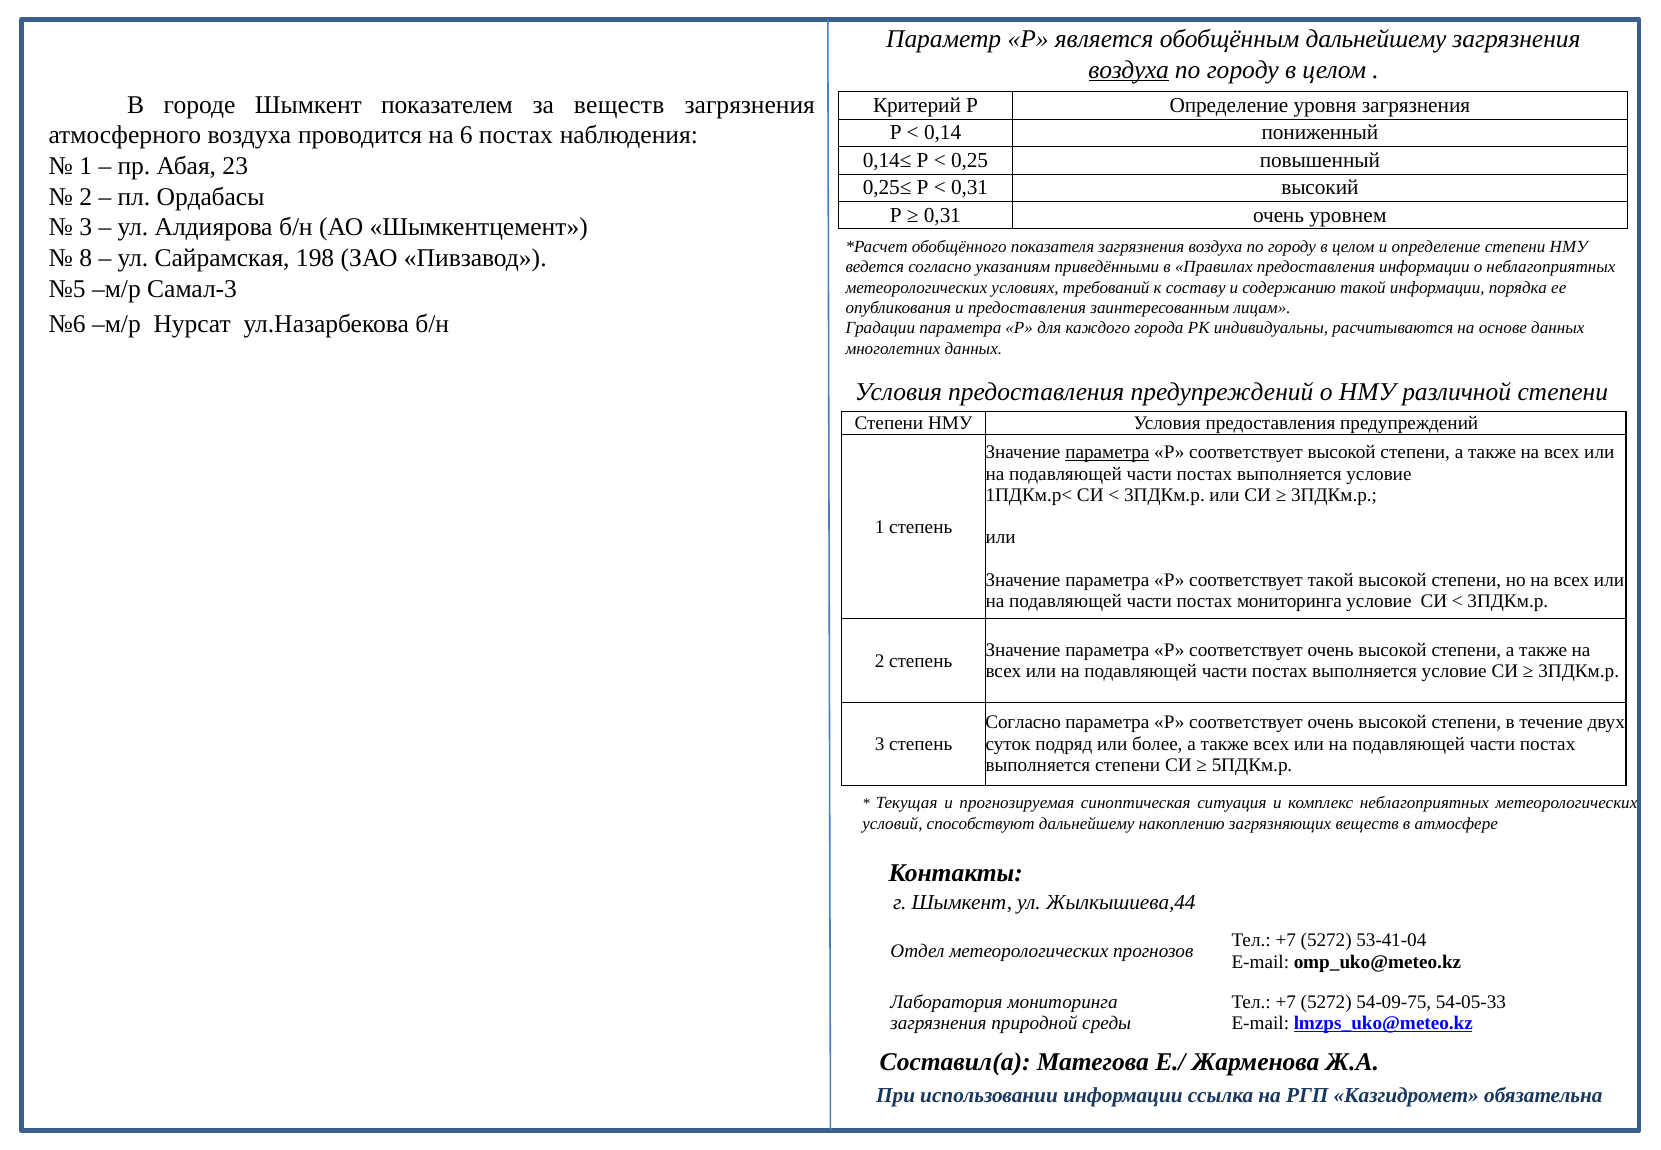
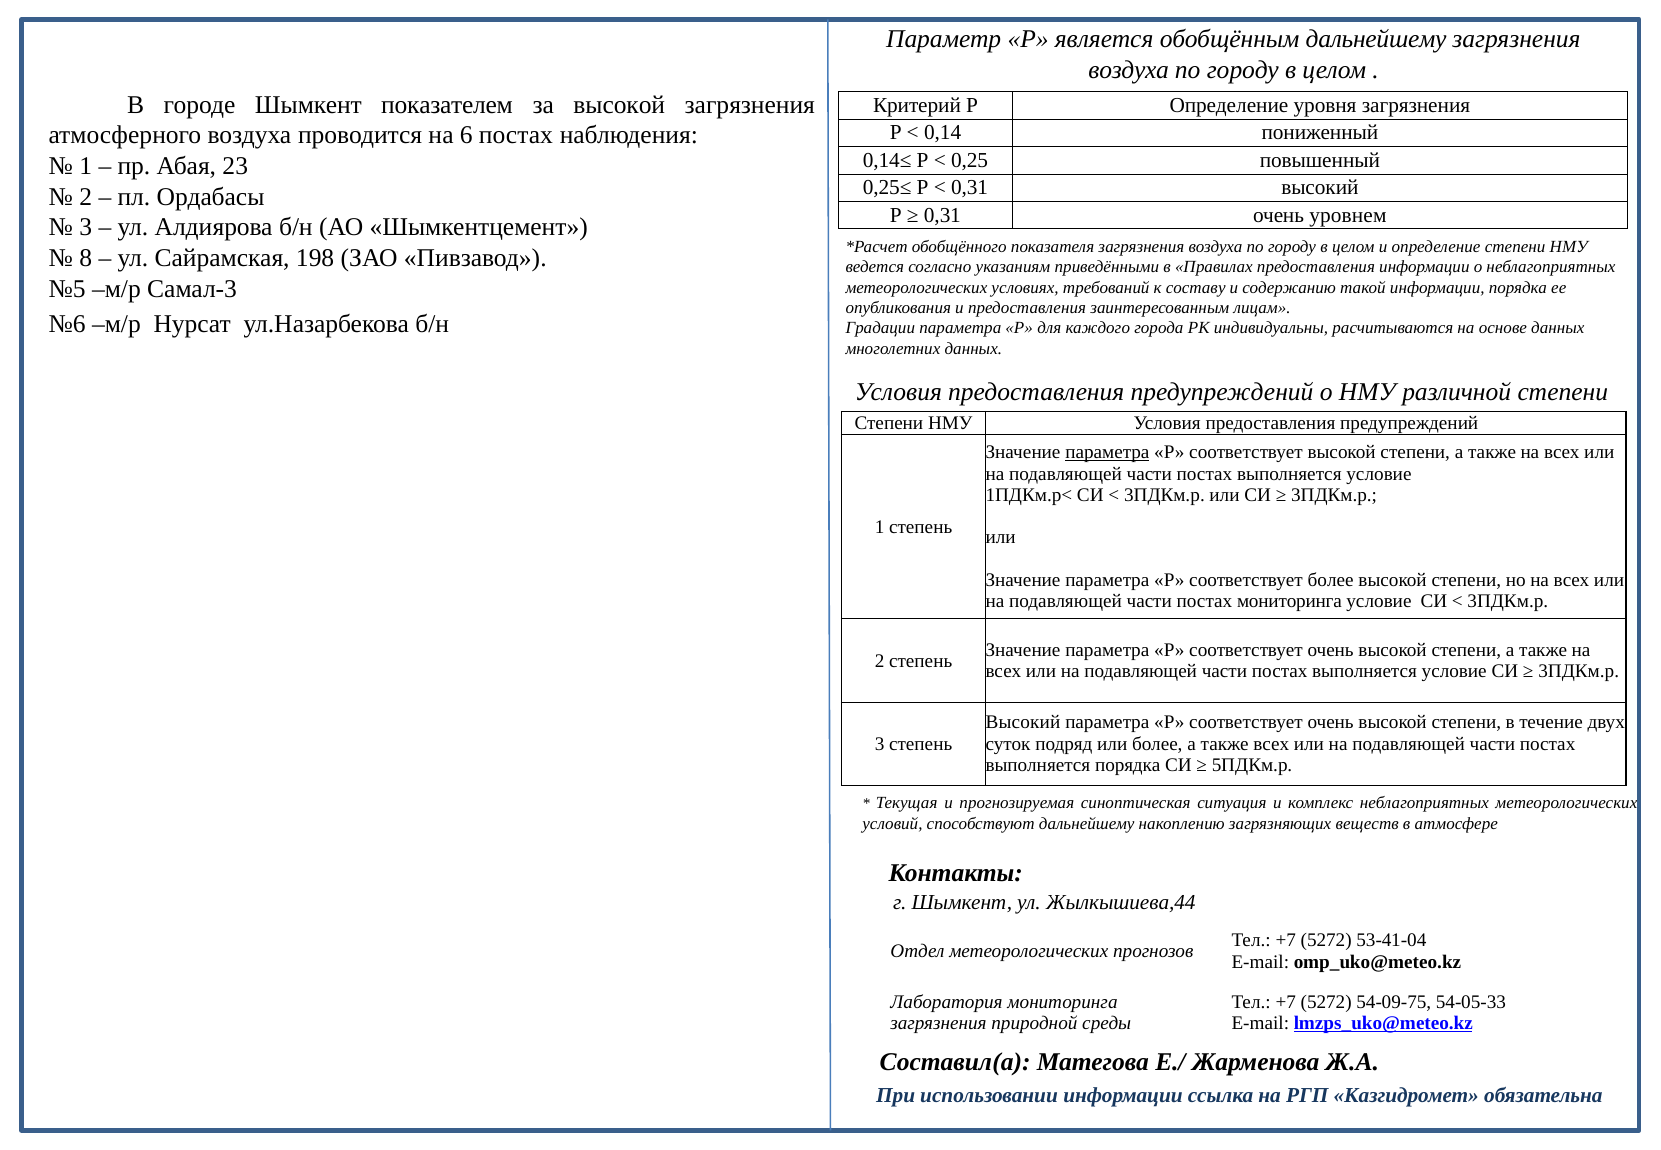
воздуха underline: present -> none (1129, 70)
за веществ: веществ -> высокой (619, 105)
соответствует такой: такой -> более (1331, 580)
Согласно: Согласно -> Высокий (1023, 722)
выполняется степени: степени -> порядка (1128, 765)
